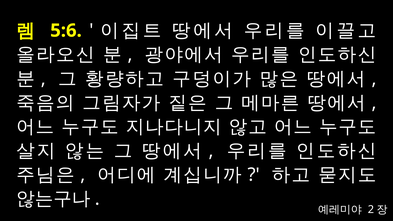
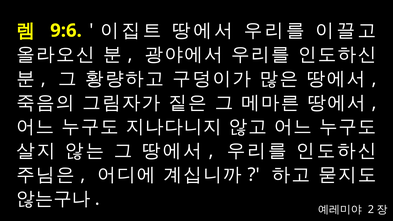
5:6: 5:6 -> 9:6 (66, 31)
